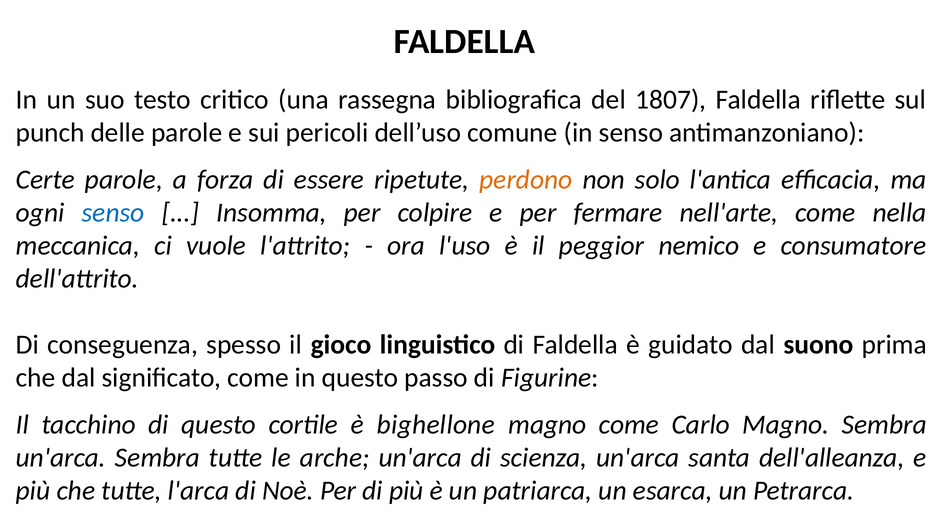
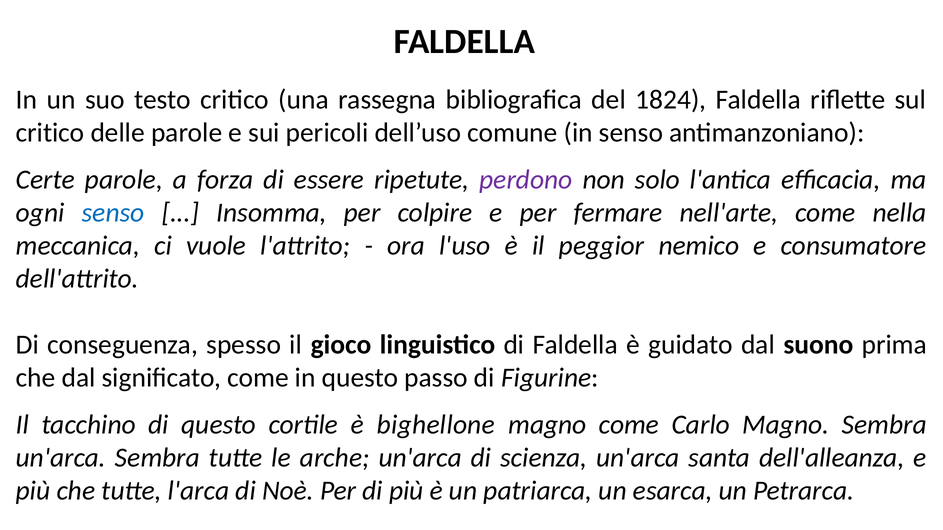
1807: 1807 -> 1824 (671, 100)
punch: punch -> critico (50, 133)
perdono colour: orange -> purple (526, 180)
